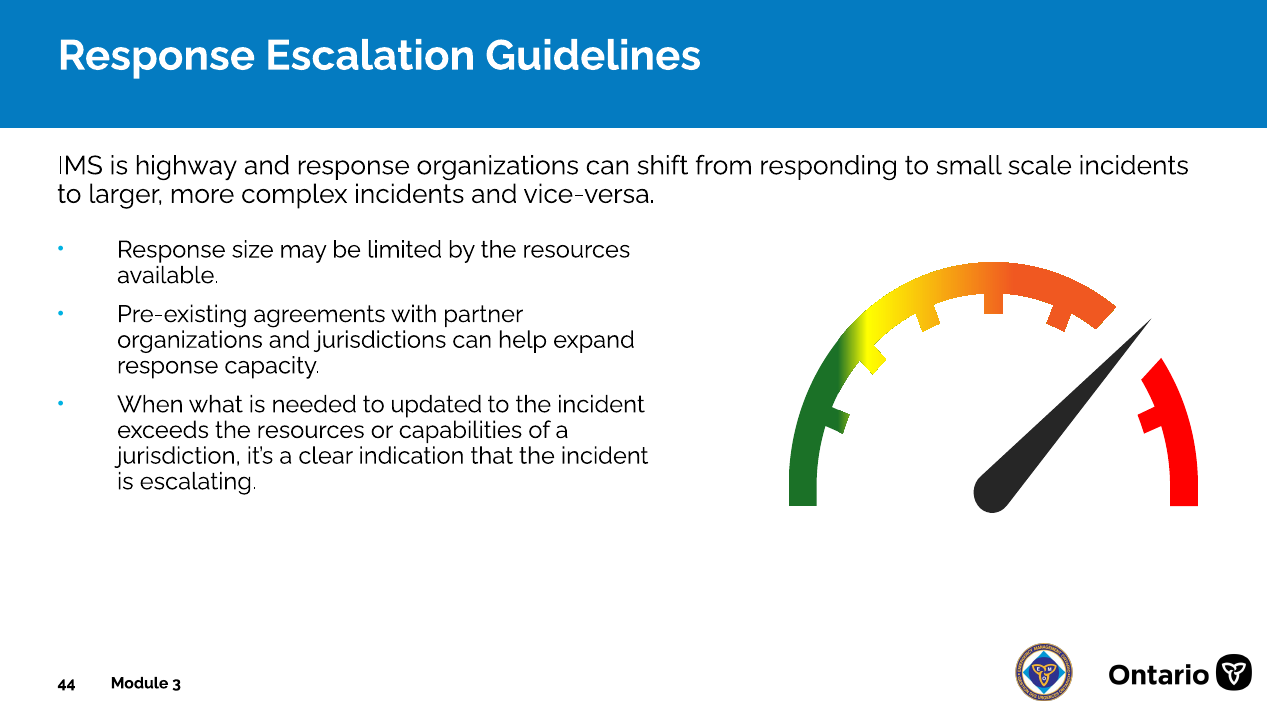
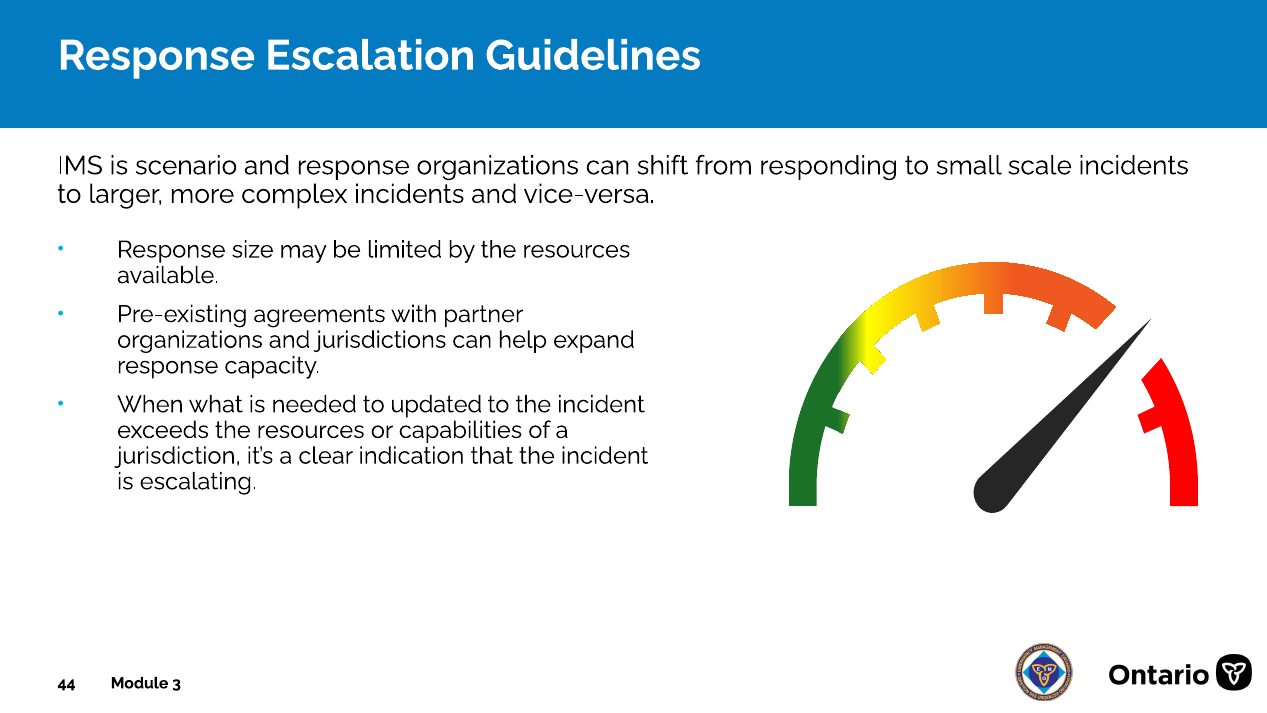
highway: highway -> scenario (186, 166)
